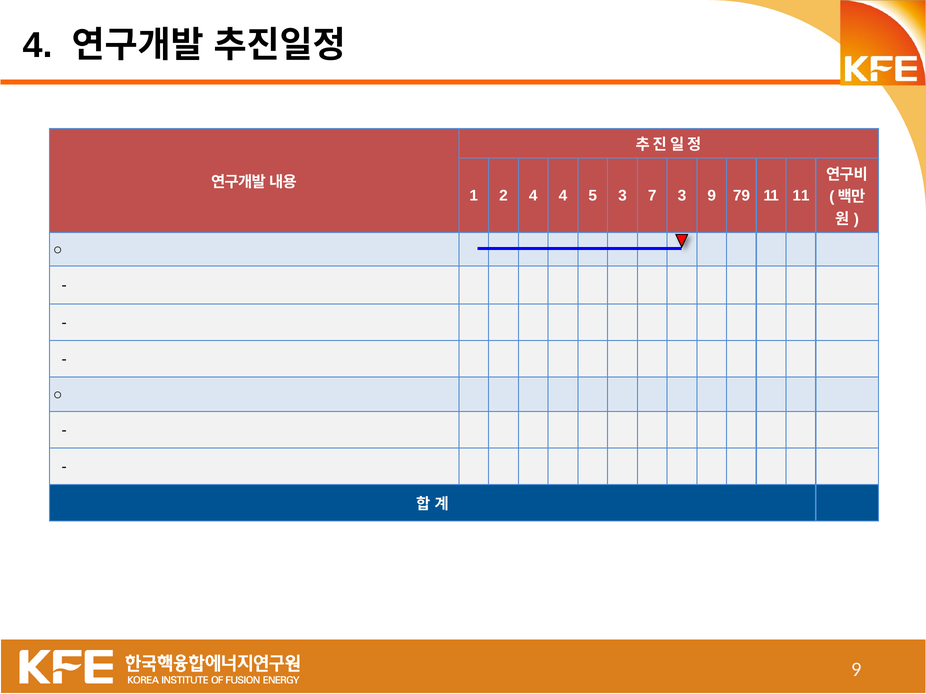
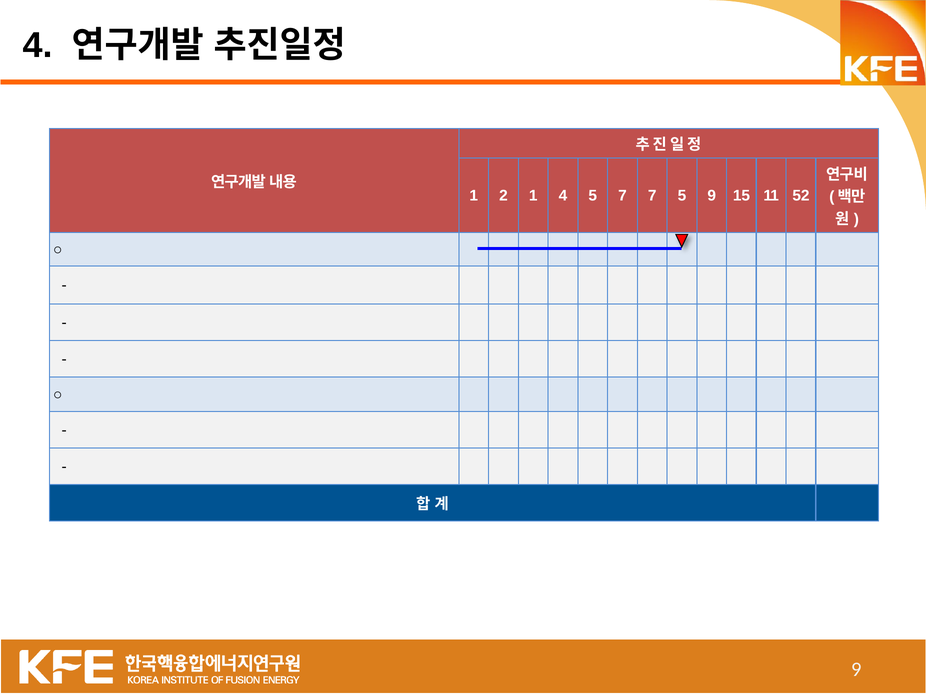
2 4: 4 -> 1 (533, 196)
5 3: 3 -> 7 (622, 196)
7 3: 3 -> 5 (682, 196)
79: 79 -> 15 (741, 196)
11 11: 11 -> 52 (801, 196)
